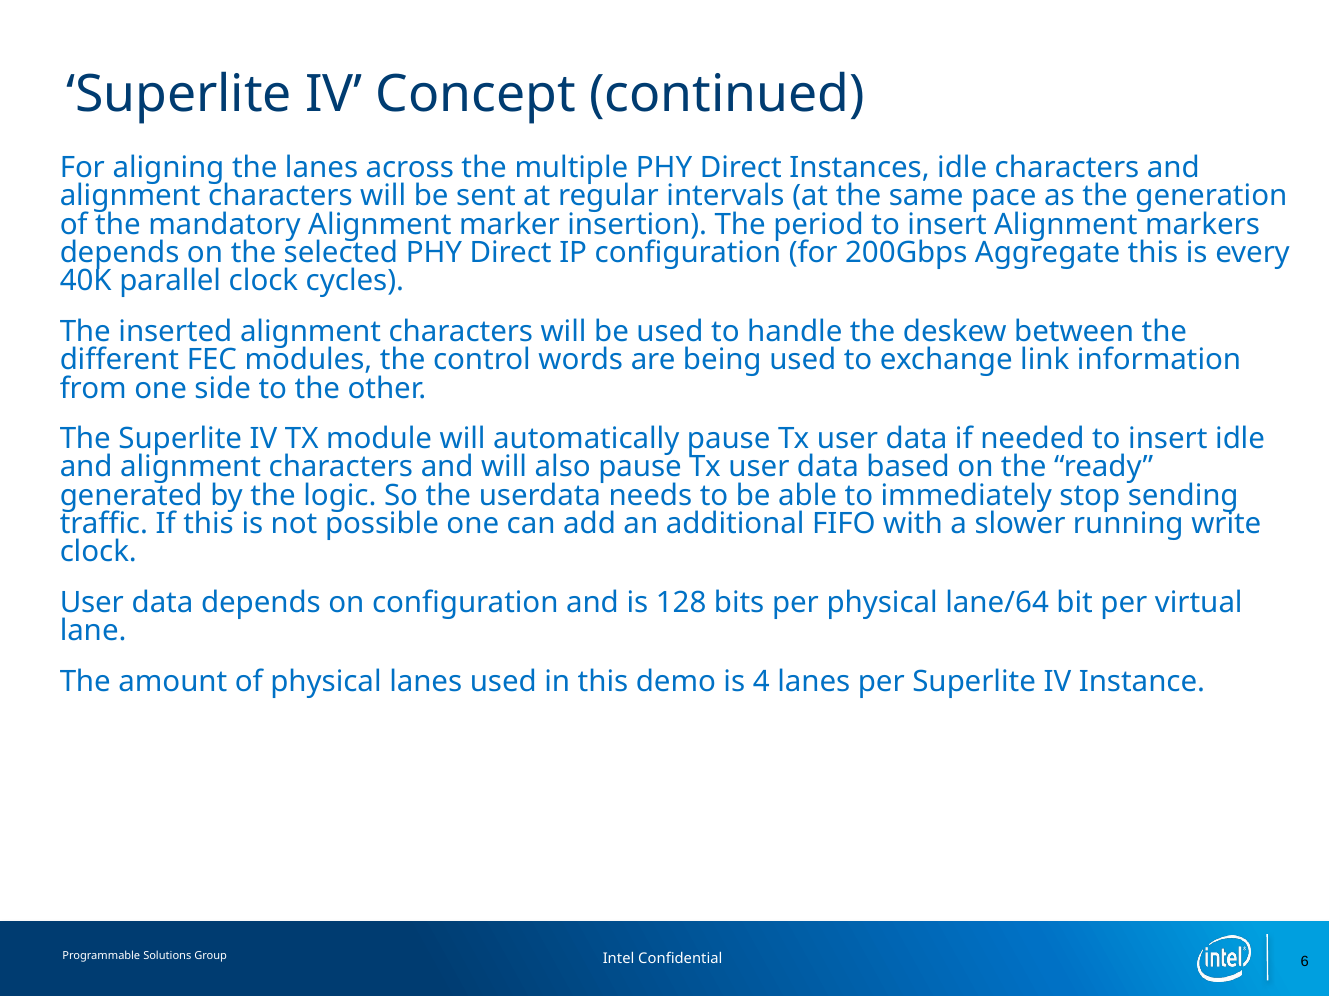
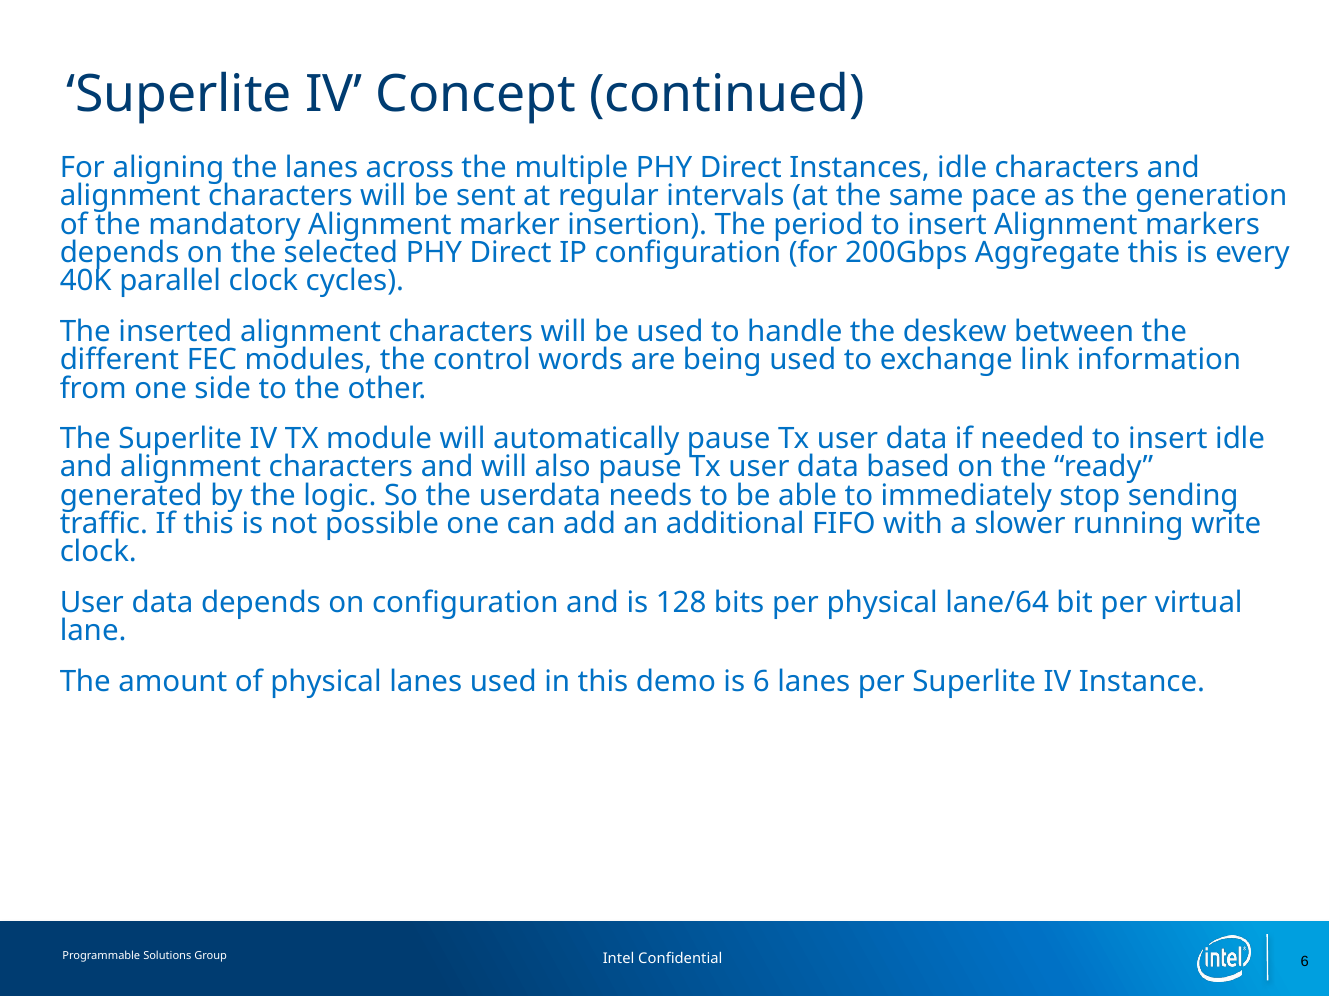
is 4: 4 -> 6 (761, 682)
